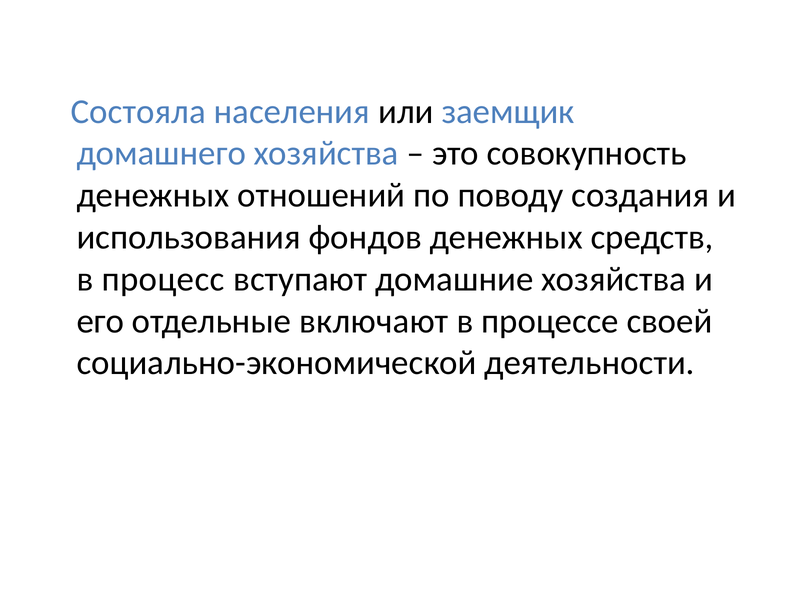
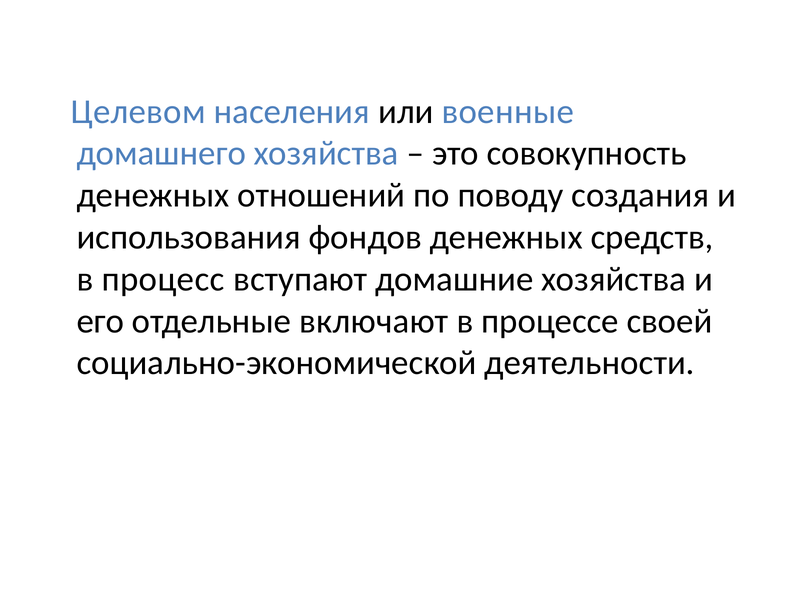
Состояла: Состояла -> Целевом (138, 111)
заемщик: заемщик -> военные (508, 111)
